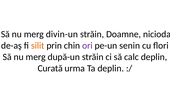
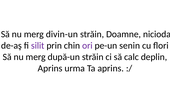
silit colour: orange -> purple (38, 45)
Curată: Curată -> Aprins (50, 68)
Ta deplin: deplin -> aprins (111, 68)
